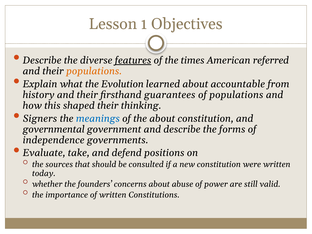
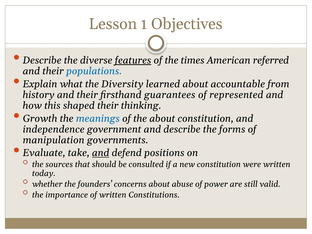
populations colour: orange -> blue (94, 71)
Evolution: Evolution -> Diversity (122, 84)
of populations: populations -> represented (236, 95)
Signers: Signers -> Growth (40, 118)
governmental: governmental -> independence (54, 129)
independence: independence -> manipulation (54, 140)
and underline: none -> present (101, 153)
